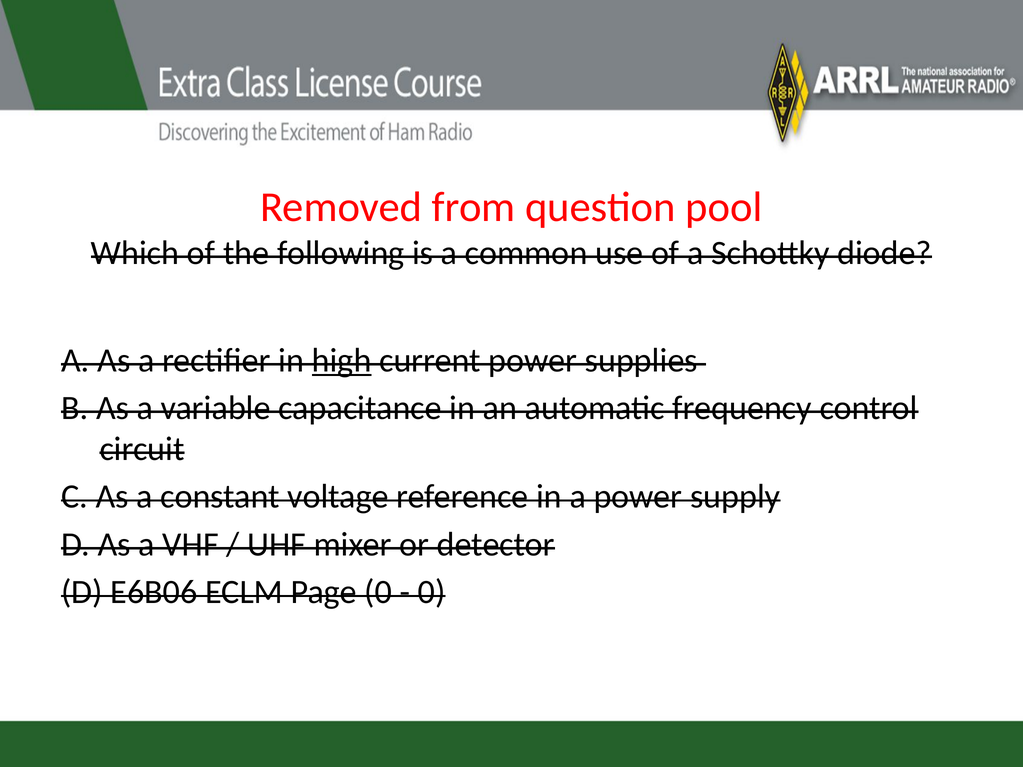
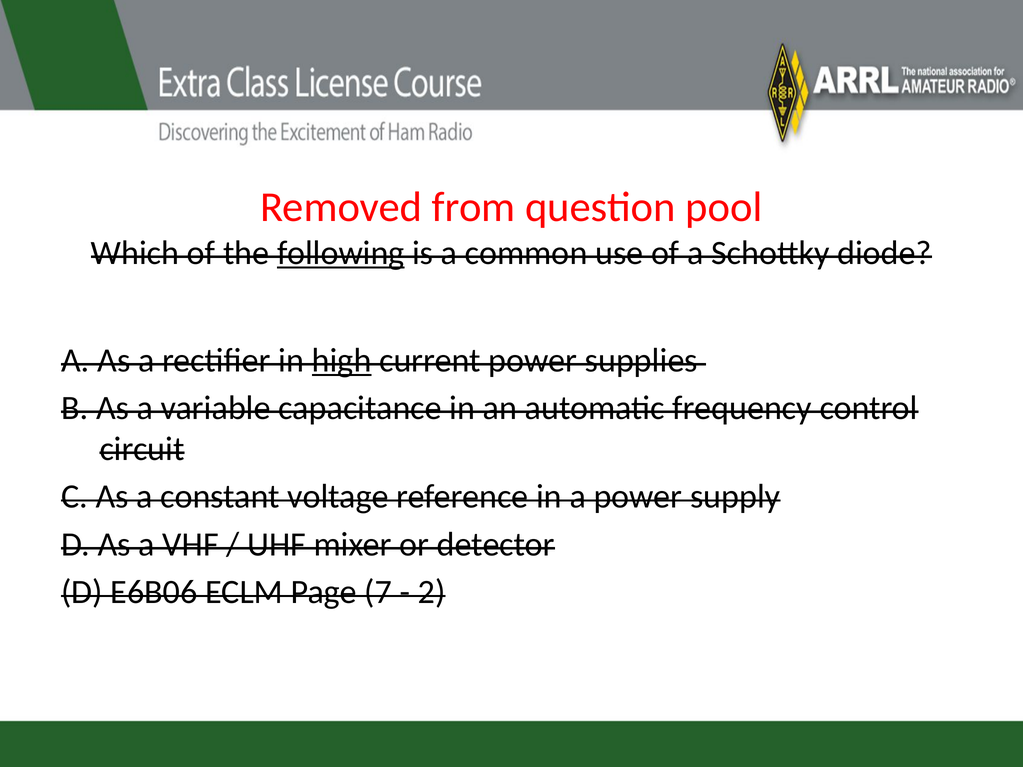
following underline: none -> present (341, 253)
Page 0: 0 -> 7 (378, 592)
0: 0 -> 2 (432, 592)
